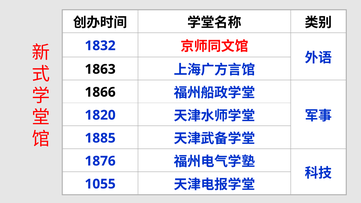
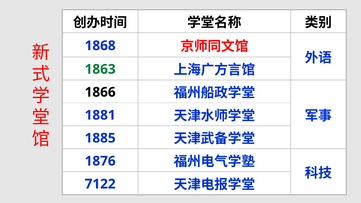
1832: 1832 -> 1868 (100, 46)
1863 colour: black -> green (100, 69)
1820: 1820 -> 1881 (100, 115)
1055: 1055 -> 7122 (100, 184)
